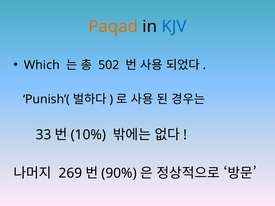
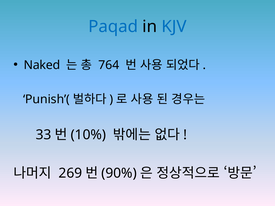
Paqad colour: orange -> blue (113, 27)
Which: Which -> Naked (42, 65)
502: 502 -> 764 (109, 65)
